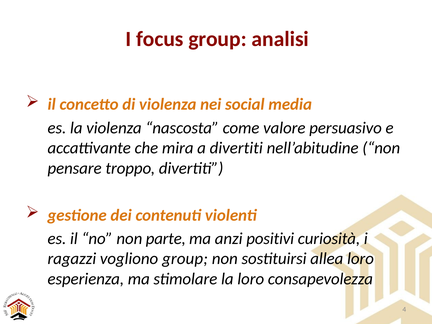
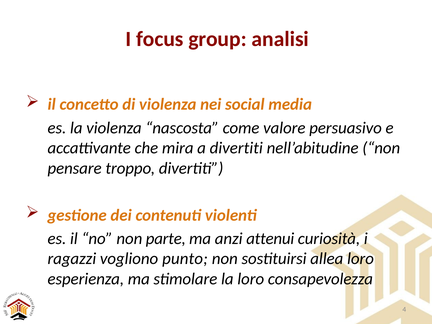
positivi: positivi -> attenui (270, 239)
vogliono group: group -> punto (185, 259)
